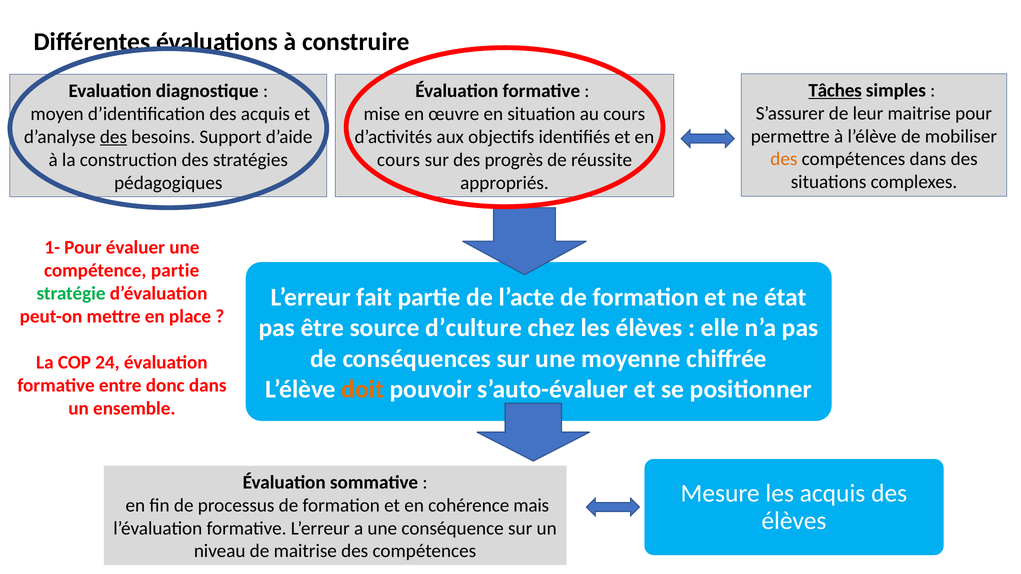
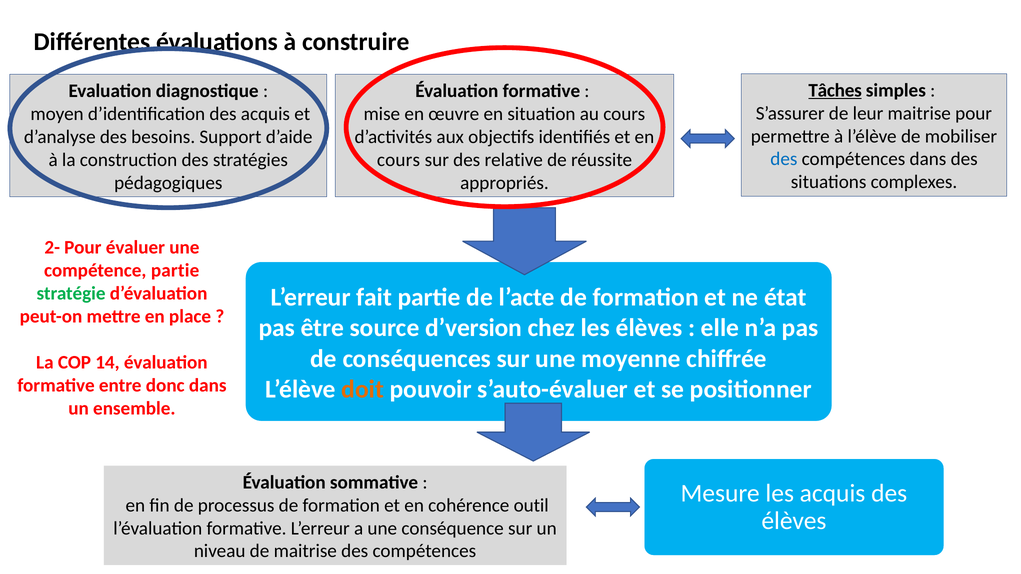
des underline: present -> none (113, 137)
des colour: orange -> blue (784, 159)
progrès: progrès -> relative (514, 160)
1-: 1- -> 2- (52, 248)
d’culture: d’culture -> d’version (474, 328)
24: 24 -> 14 (107, 362)
mais: mais -> outil (531, 506)
